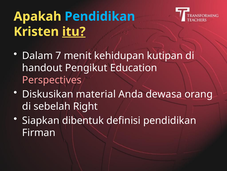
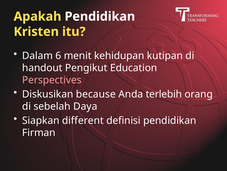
Pendidikan colour: light blue -> white (100, 16)
itu underline: present -> none (74, 32)
7: 7 -> 6 (58, 55)
material: material -> because (96, 94)
dewasa: dewasa -> terlebih (164, 94)
Right: Right -> Daya (85, 106)
dibentuk: dibentuk -> different (83, 120)
